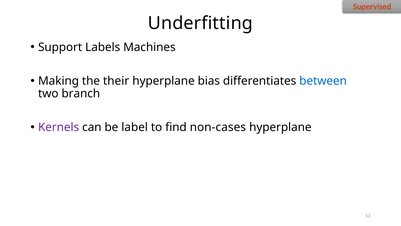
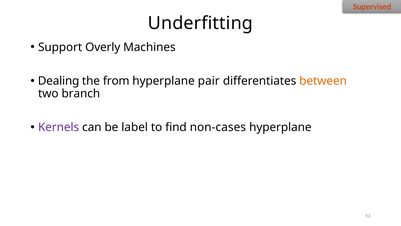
Labels: Labels -> Overly (103, 47)
Making: Making -> Dealing (59, 81)
their: their -> from (116, 81)
bias: bias -> pair (209, 81)
between colour: blue -> orange (323, 81)
